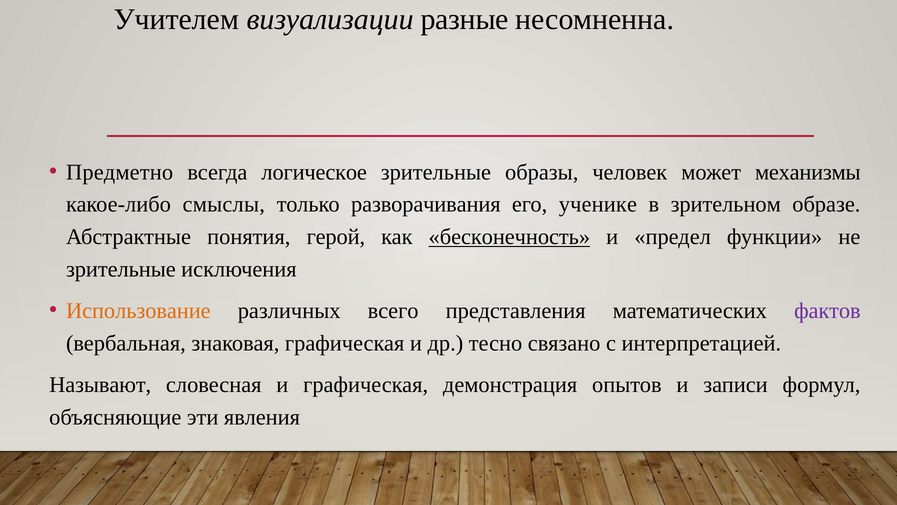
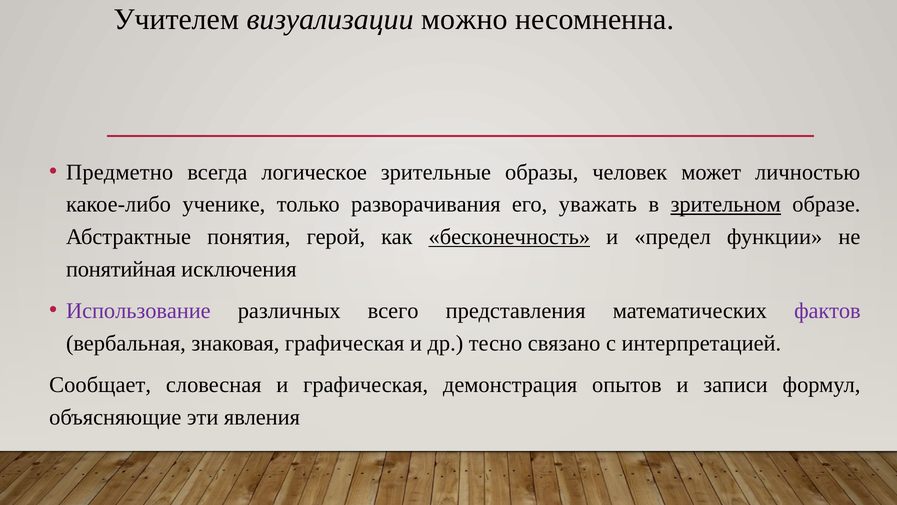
разные: разные -> можно (464, 19)
механизмы: механизмы -> личностью (808, 172)
смыслы: смыслы -> ученике (224, 204)
ученике: ученике -> уважать (598, 204)
зрительном underline: none -> present (726, 204)
зрительные: зрительные -> понятийная (121, 269)
Использование colour: orange -> purple (138, 311)
Называют: Называют -> Сообщает (100, 384)
